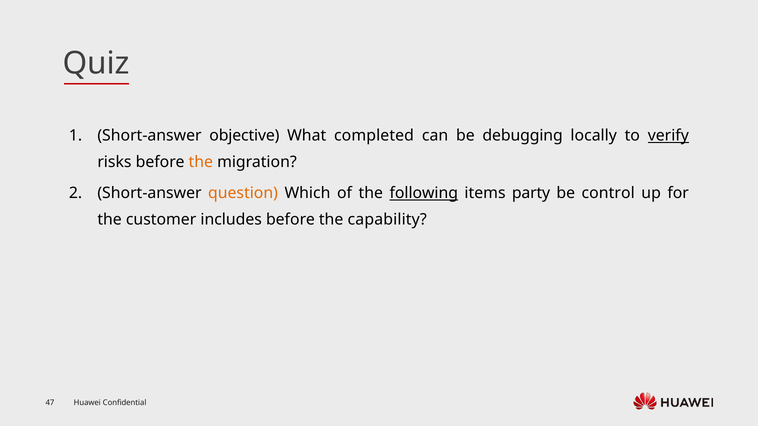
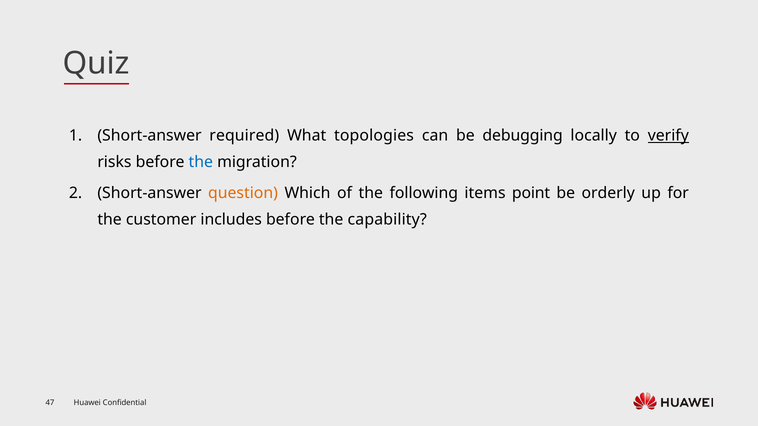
objective: objective -> required (244, 136)
completed: completed -> topologies (374, 136)
the colour: orange -> blue (201, 162)
following underline: present -> none (424, 193)
party: party -> point (531, 193)
control: control -> orderly (608, 193)
